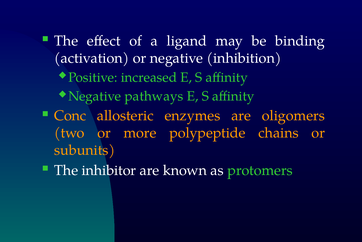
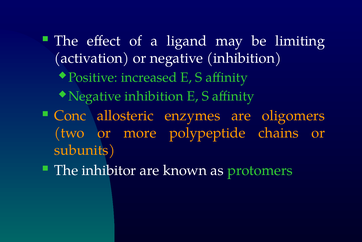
binding: binding -> limiting (300, 41)
pathways: pathways -> inhibition (154, 96)
